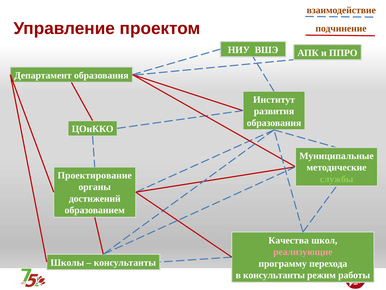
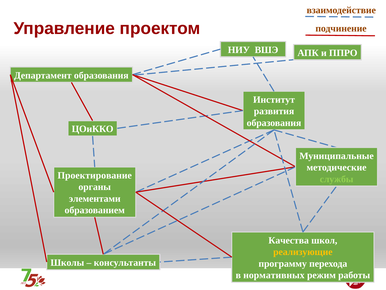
достижений: достижений -> элементами (95, 198)
реализующие colour: pink -> yellow (303, 252)
в консультанты: консультанты -> нормативных (274, 275)
